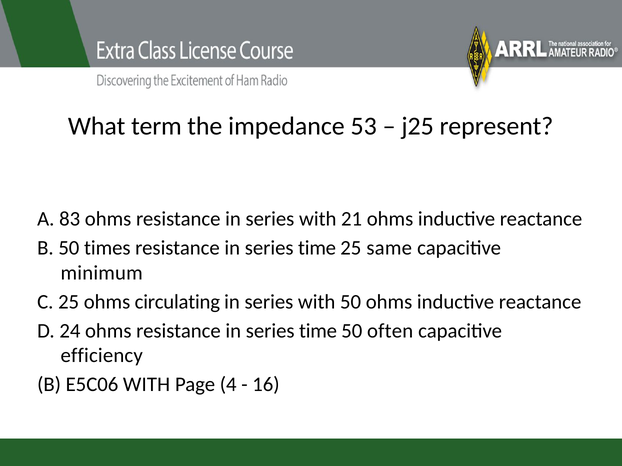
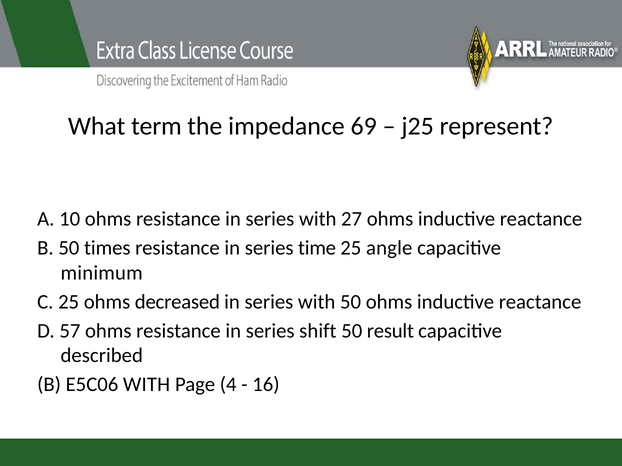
53: 53 -> 69 (364, 126)
83: 83 -> 10 (70, 219)
21: 21 -> 27 (352, 219)
same: same -> angle (389, 248)
circulating: circulating -> decreased (177, 302)
24: 24 -> 57 (70, 331)
time: time -> shift (318, 331)
often: often -> result (390, 331)
efficiency: efficiency -> described (102, 356)
